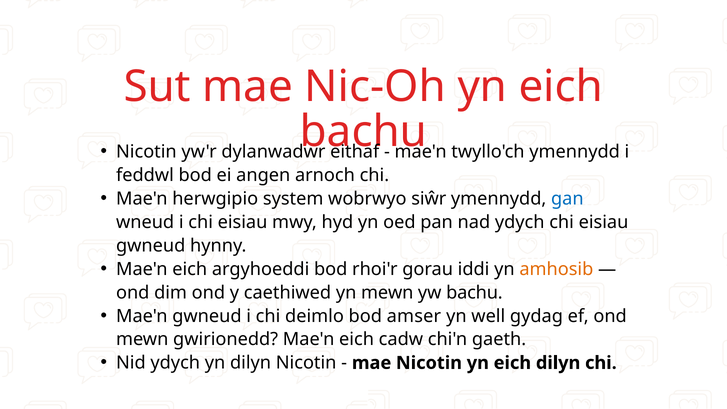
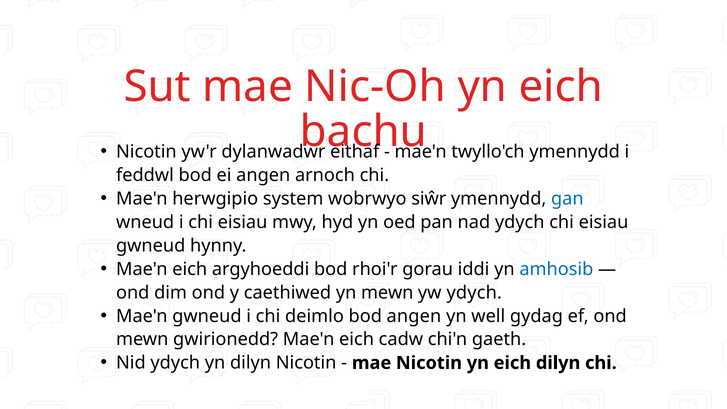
amhosib colour: orange -> blue (556, 269)
yw bachu: bachu -> ydych (474, 293)
bod amser: amser -> angen (414, 316)
